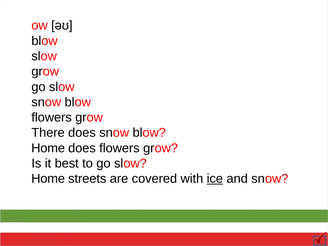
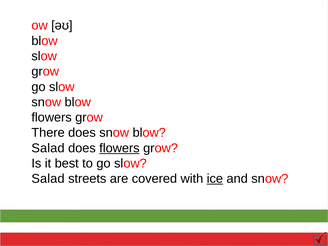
Home: Home -> Salad (48, 148)
flowers underline: none -> present (119, 148)
Home: Home -> Salad (48, 179)
